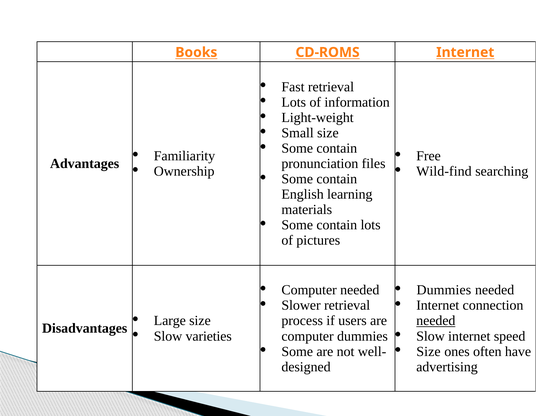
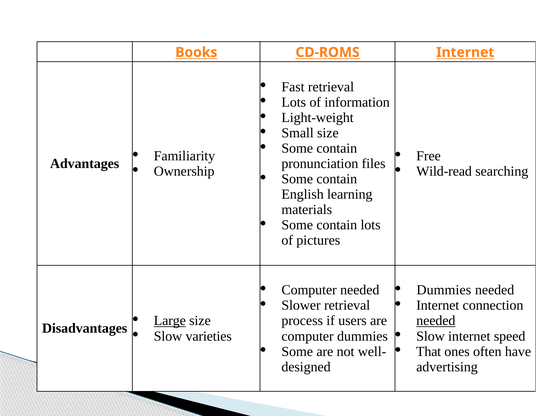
Wild-find: Wild-find -> Wild-read (444, 171)
Large underline: none -> present (170, 320)
Size: Size -> That (429, 351)
